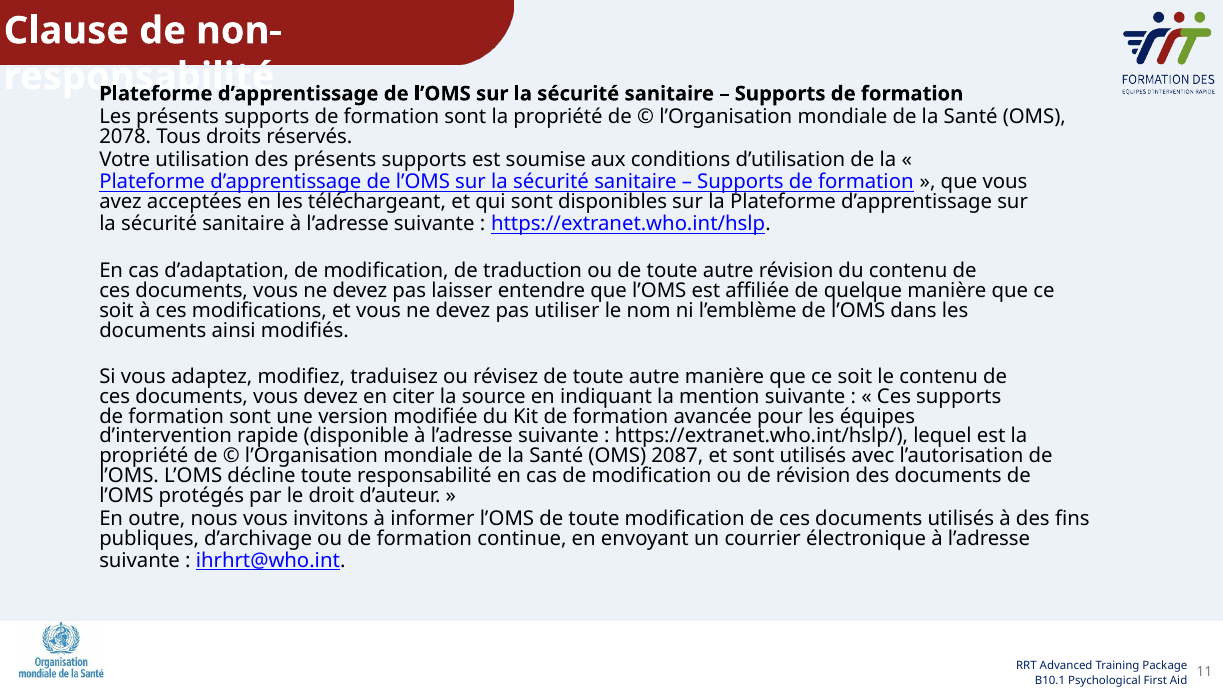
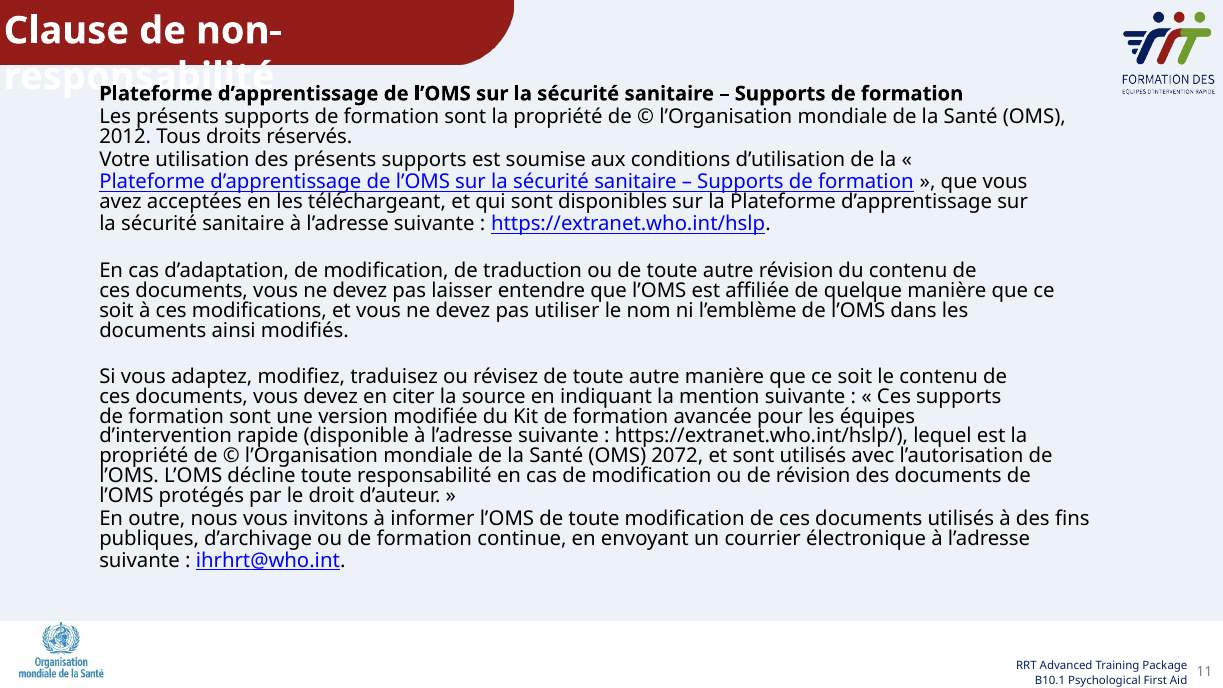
2078: 2078 -> 2012 (125, 137)
2087: 2087 -> 2072 (677, 456)
